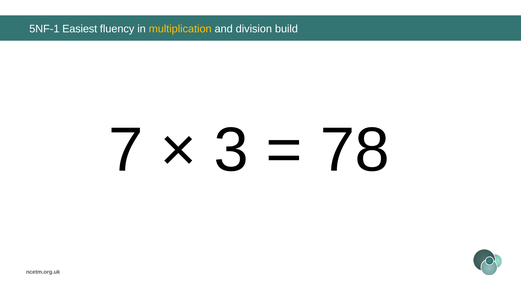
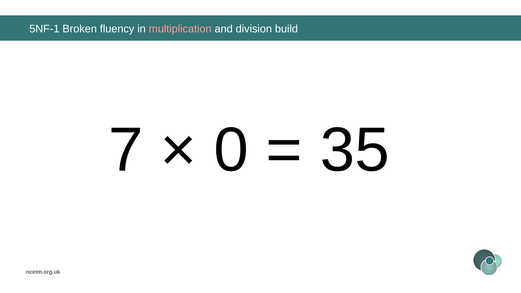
Easiest: Easiest -> Broken (80, 29)
multiplication colour: yellow -> pink (180, 29)
3: 3 -> 0 (231, 150)
78: 78 -> 35 (355, 150)
